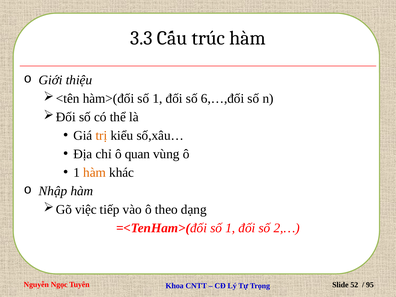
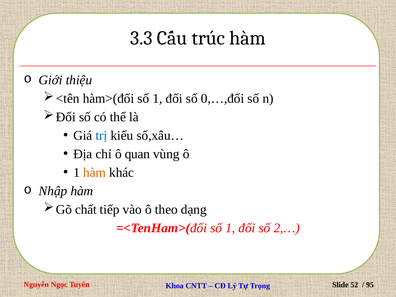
6,…,đối: 6,…,đối -> 0,…,đối (223, 99)
trị colour: orange -> blue (101, 136)
việc: việc -> chất (86, 209)
